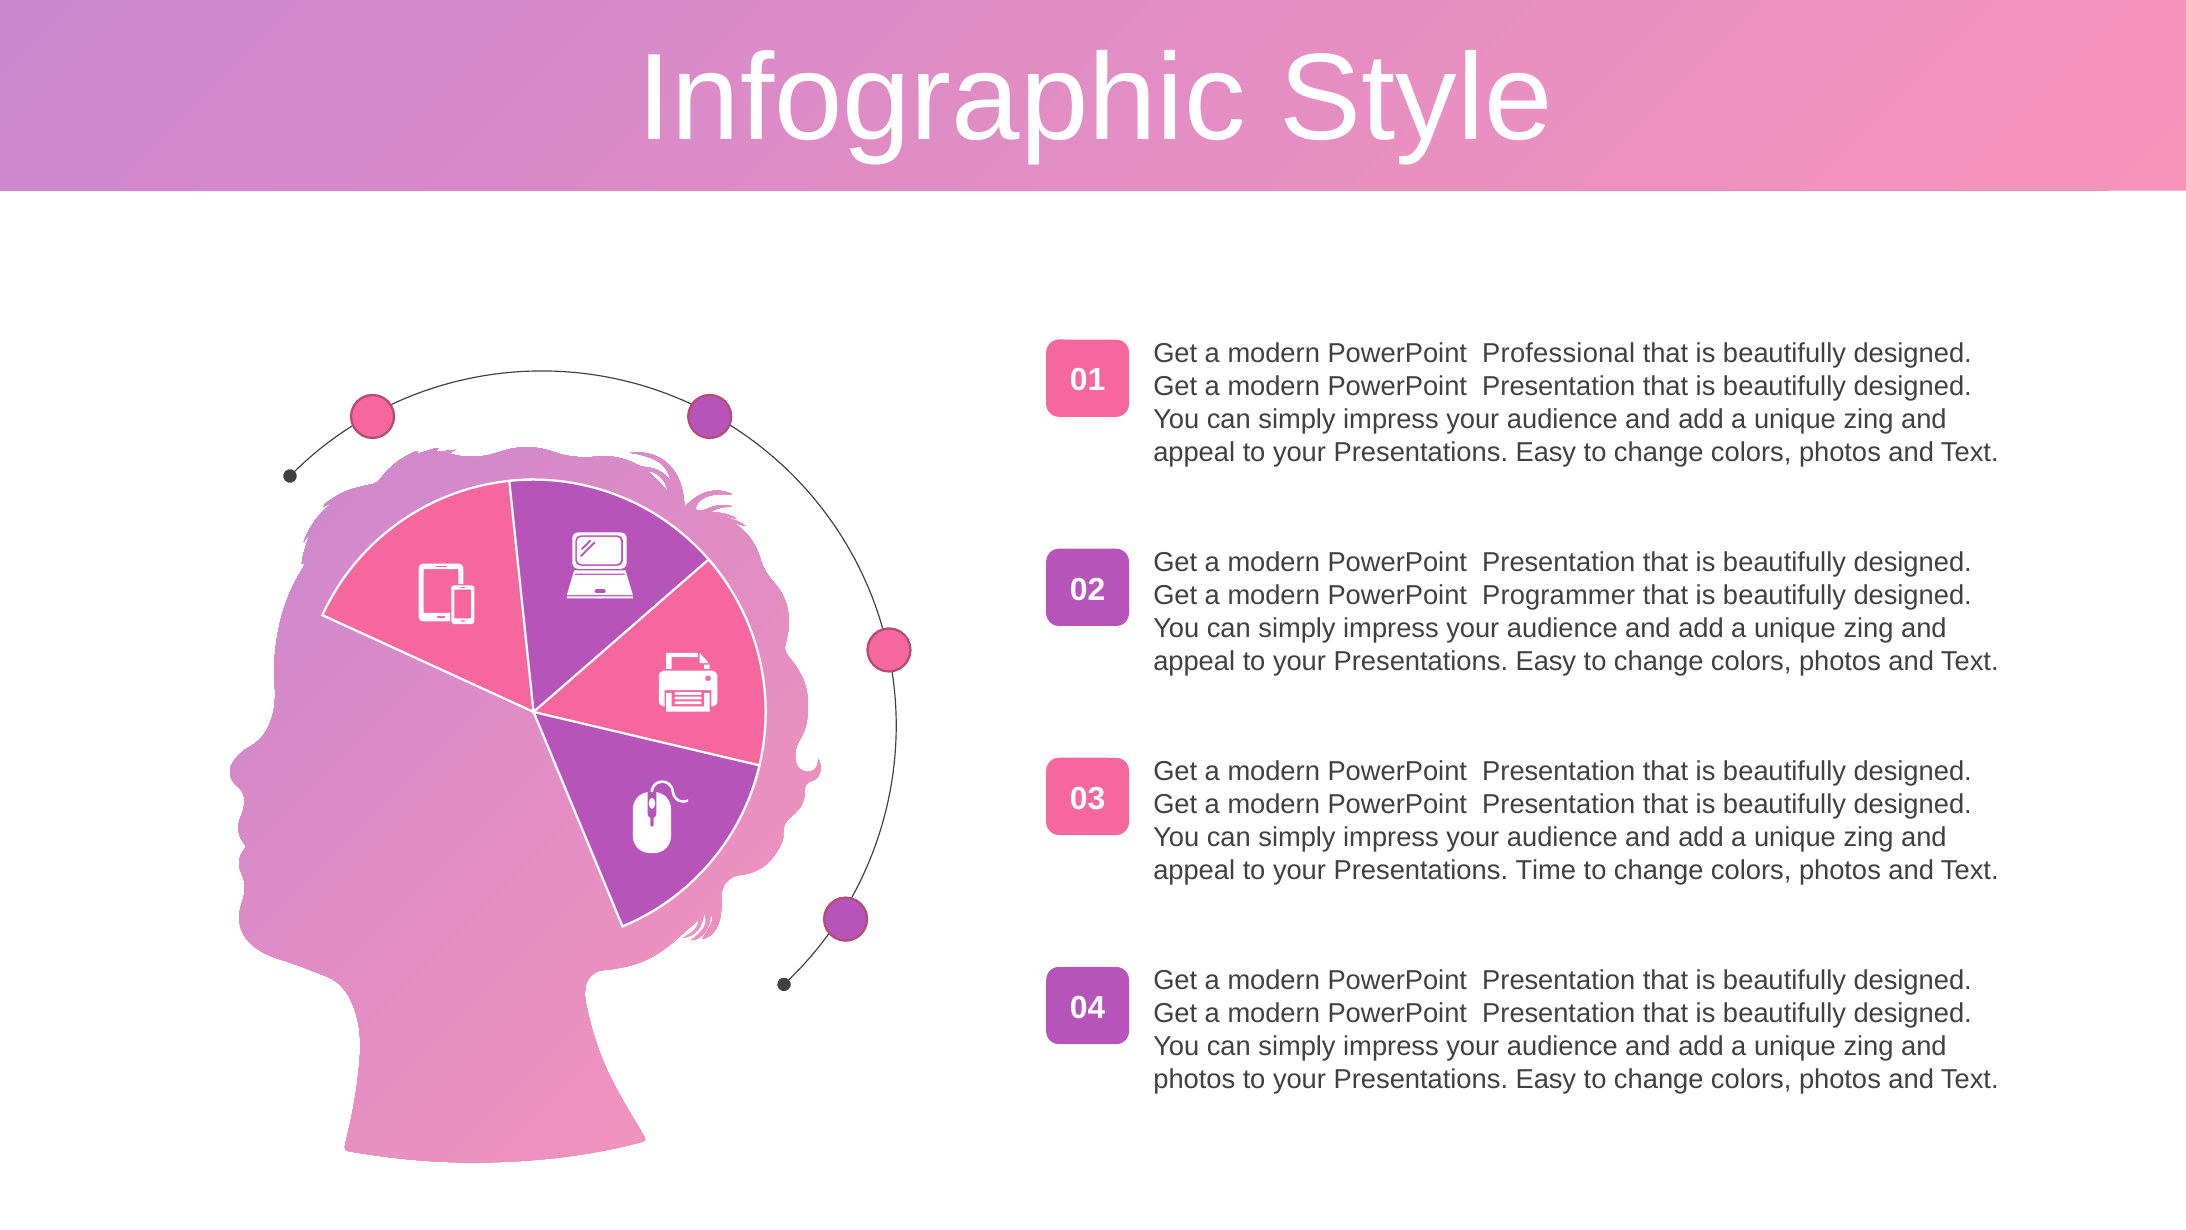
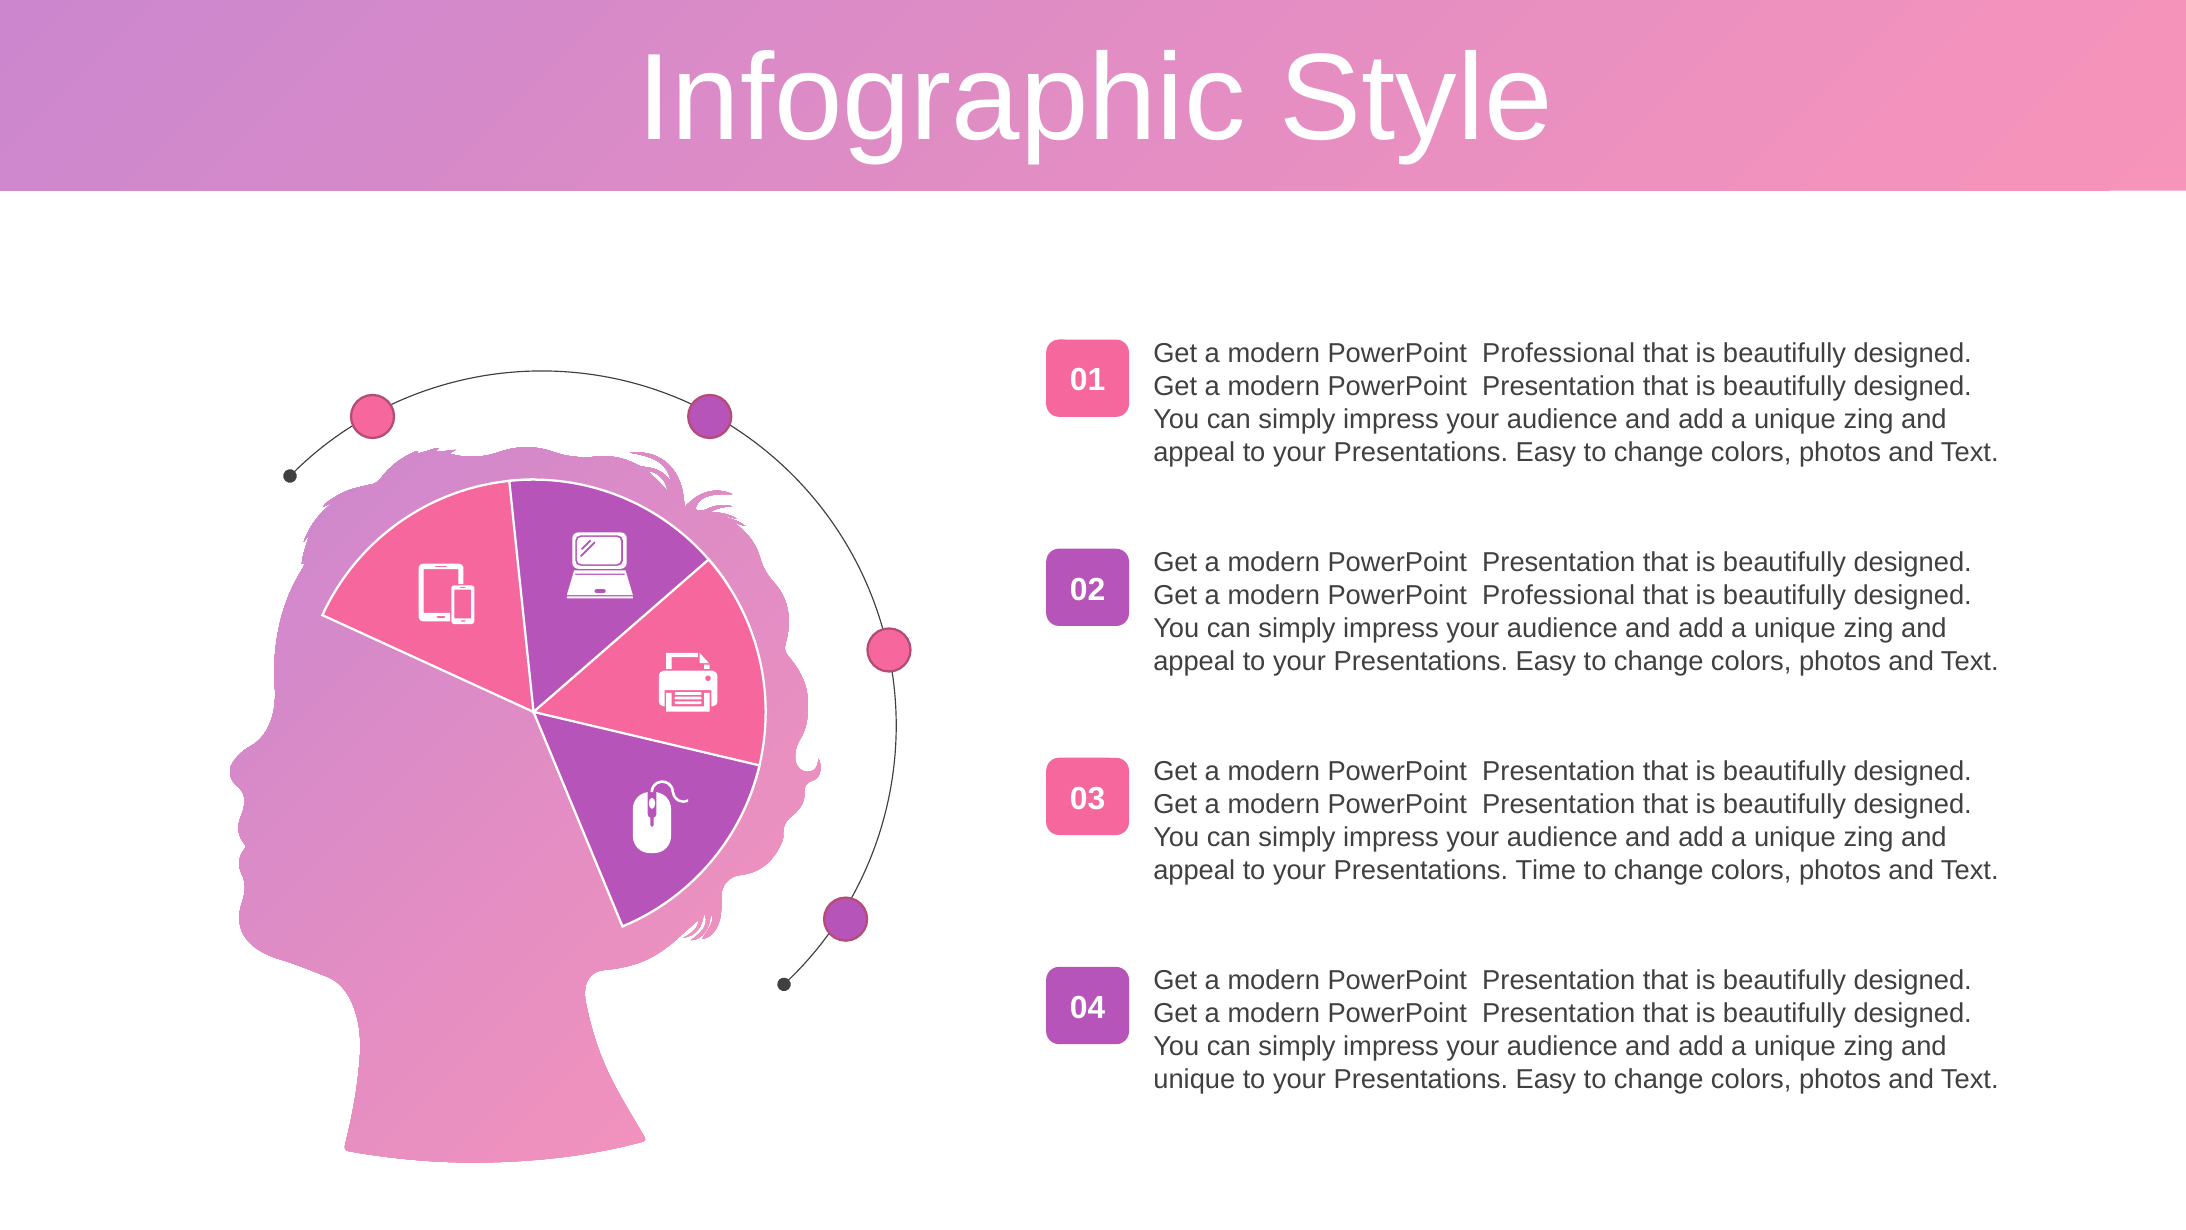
Programmer: Programmer -> Professional (1559, 595)
photos: photos -> unique (1194, 1079)
